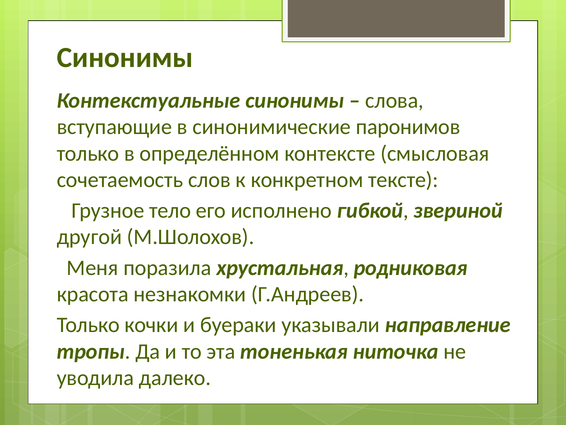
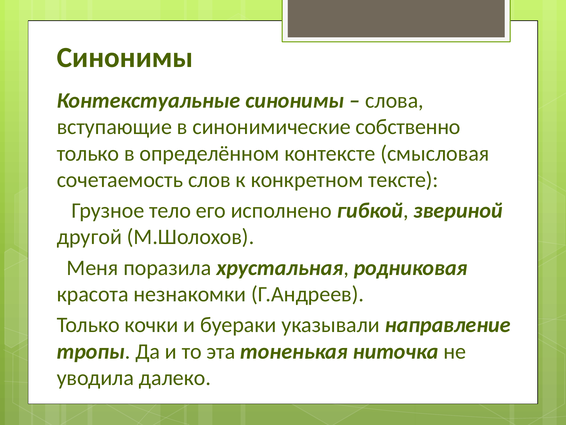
паронимов: паронимов -> собственно (408, 127)
